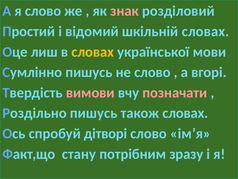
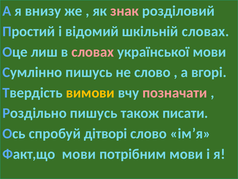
я слово: слово -> внизу (43, 11)
словах colour: yellow -> pink (93, 52)
вимови colour: pink -> yellow (90, 92)
також словах: словах -> писати (185, 113)
Факт,що стану: стану -> мови (79, 154)
потрібним зразу: зразу -> мови (186, 154)
